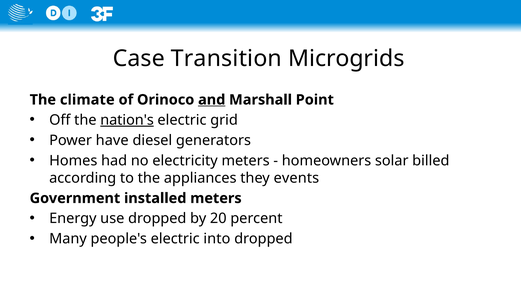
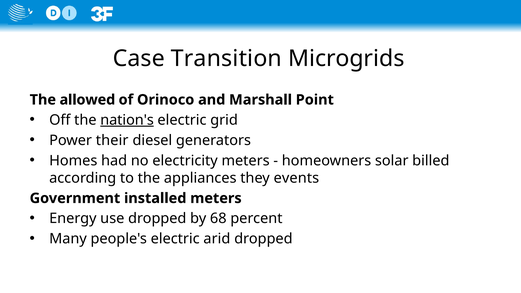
climate: climate -> allowed (87, 100)
and underline: present -> none (212, 100)
have: have -> their (112, 140)
20: 20 -> 68 (218, 219)
into: into -> arid (217, 239)
